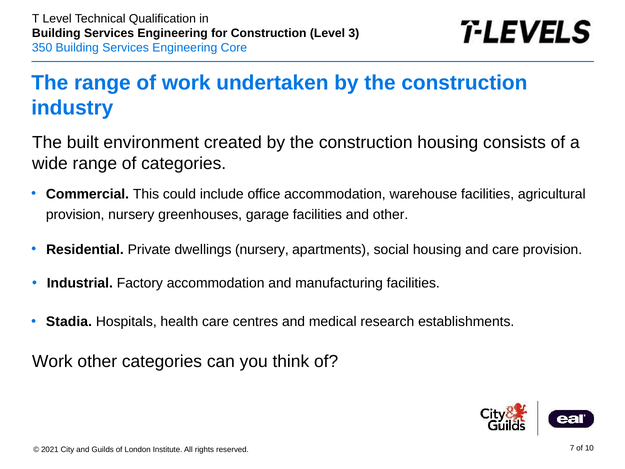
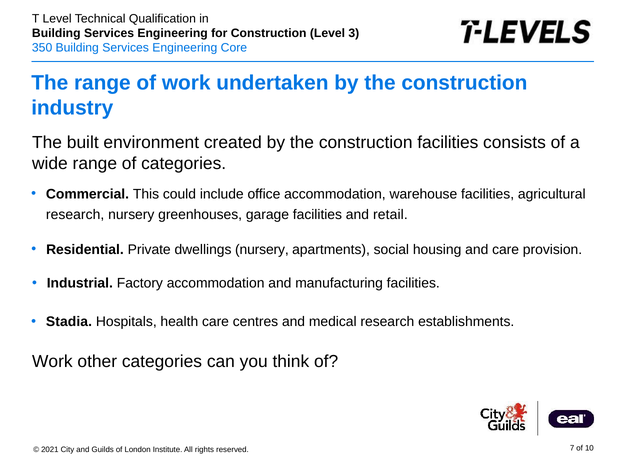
construction housing: housing -> facilities (448, 143)
provision: provision -> research (75, 215)
and other: other -> retail (390, 215)
